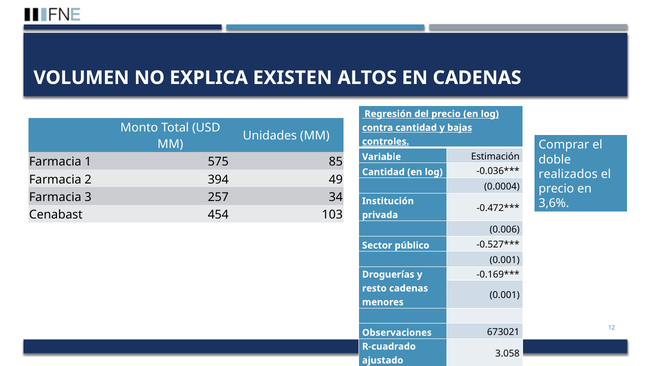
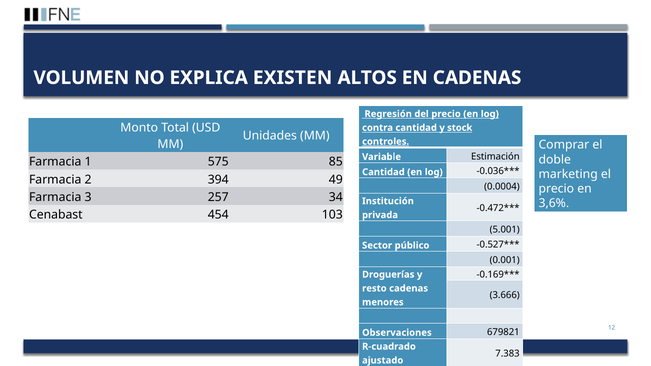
bajas: bajas -> stock (460, 128)
realizados: realizados -> marketing (568, 174)
0.006: 0.006 -> 5.001 (505, 230)
0.001: 0.001 -> 3.666 (505, 295)
673021: 673021 -> 679821 (503, 332)
3.058: 3.058 -> 7.383 (507, 354)
